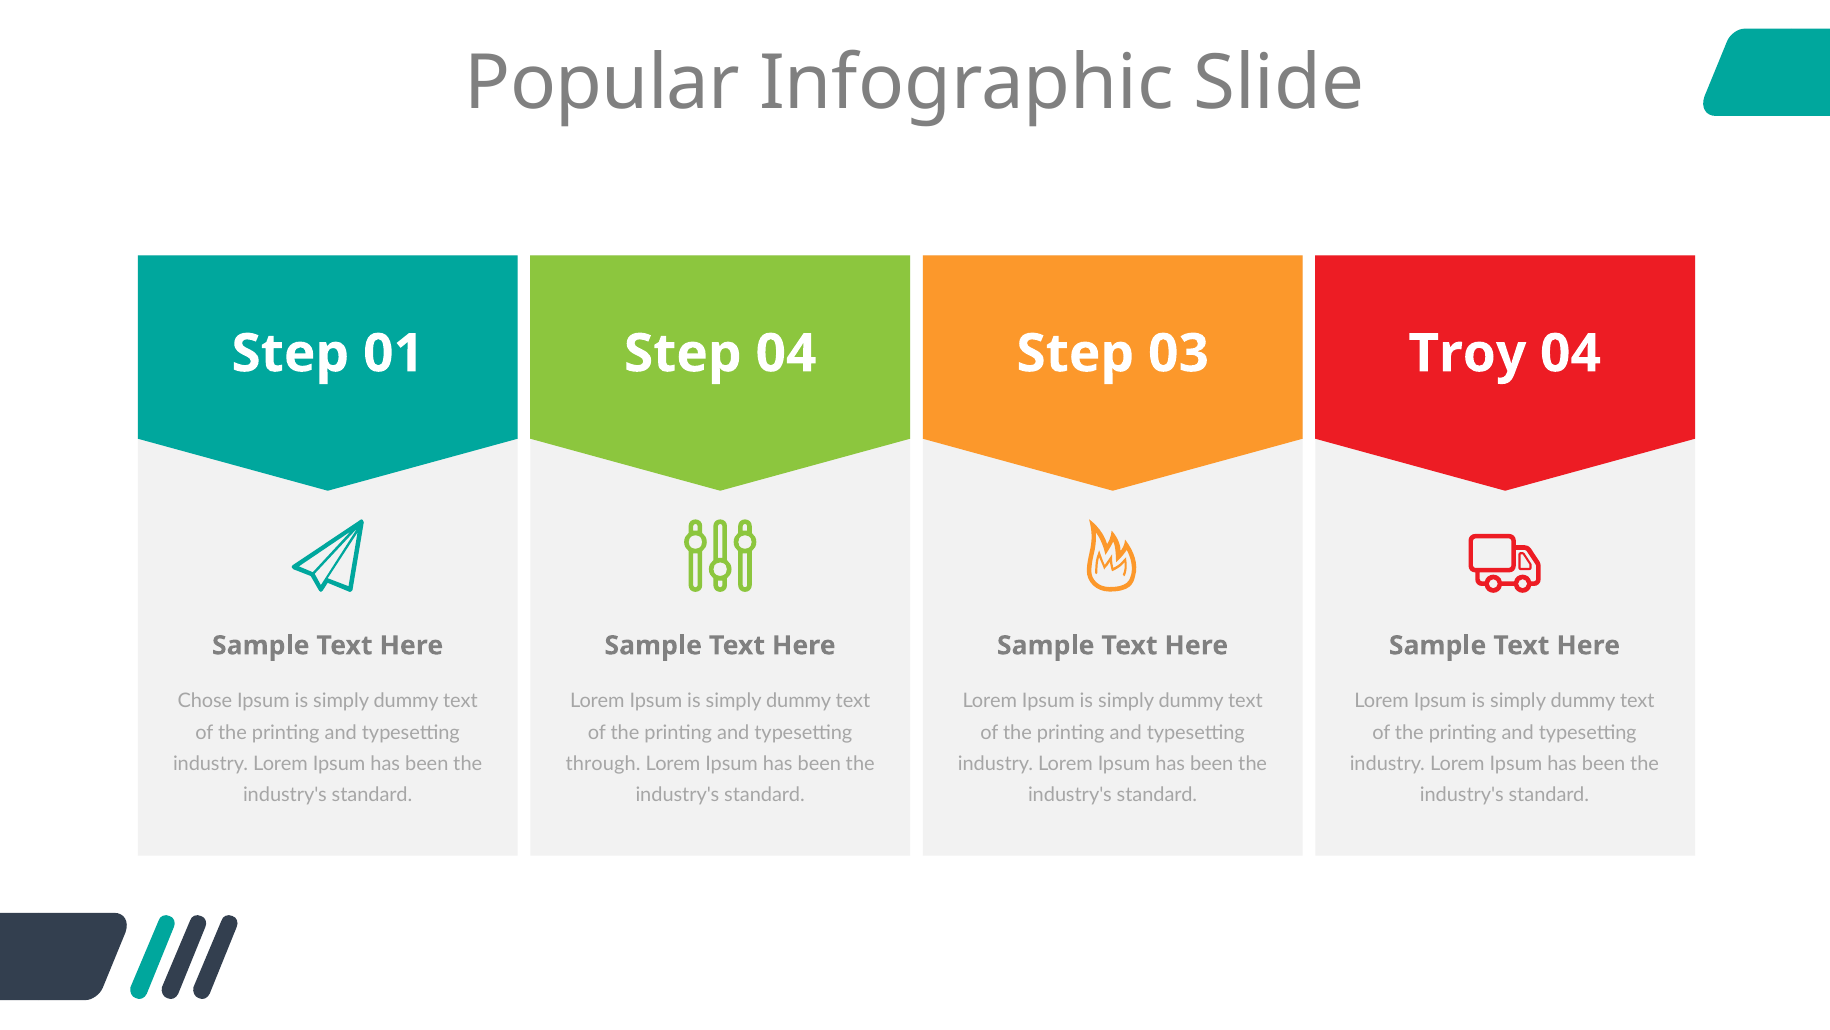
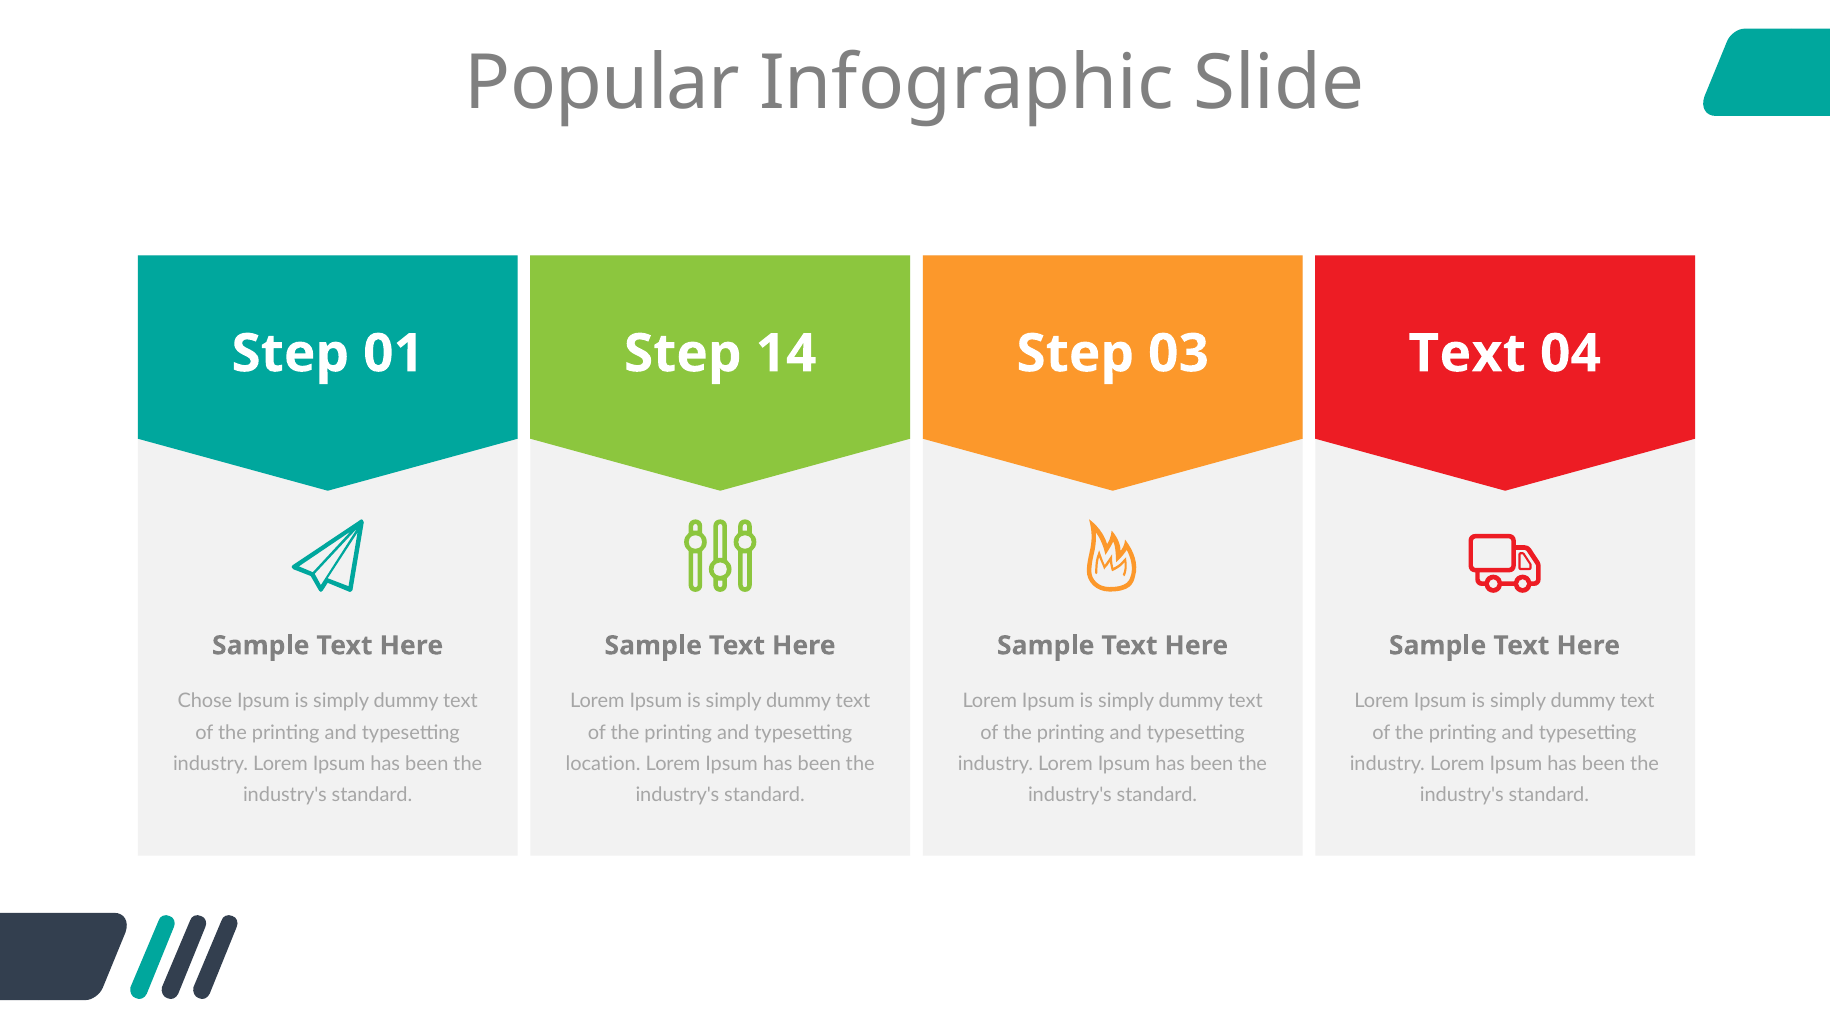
Step 04: 04 -> 14 (786, 353)
03 Troy: Troy -> Text (1467, 353)
through: through -> location (603, 763)
